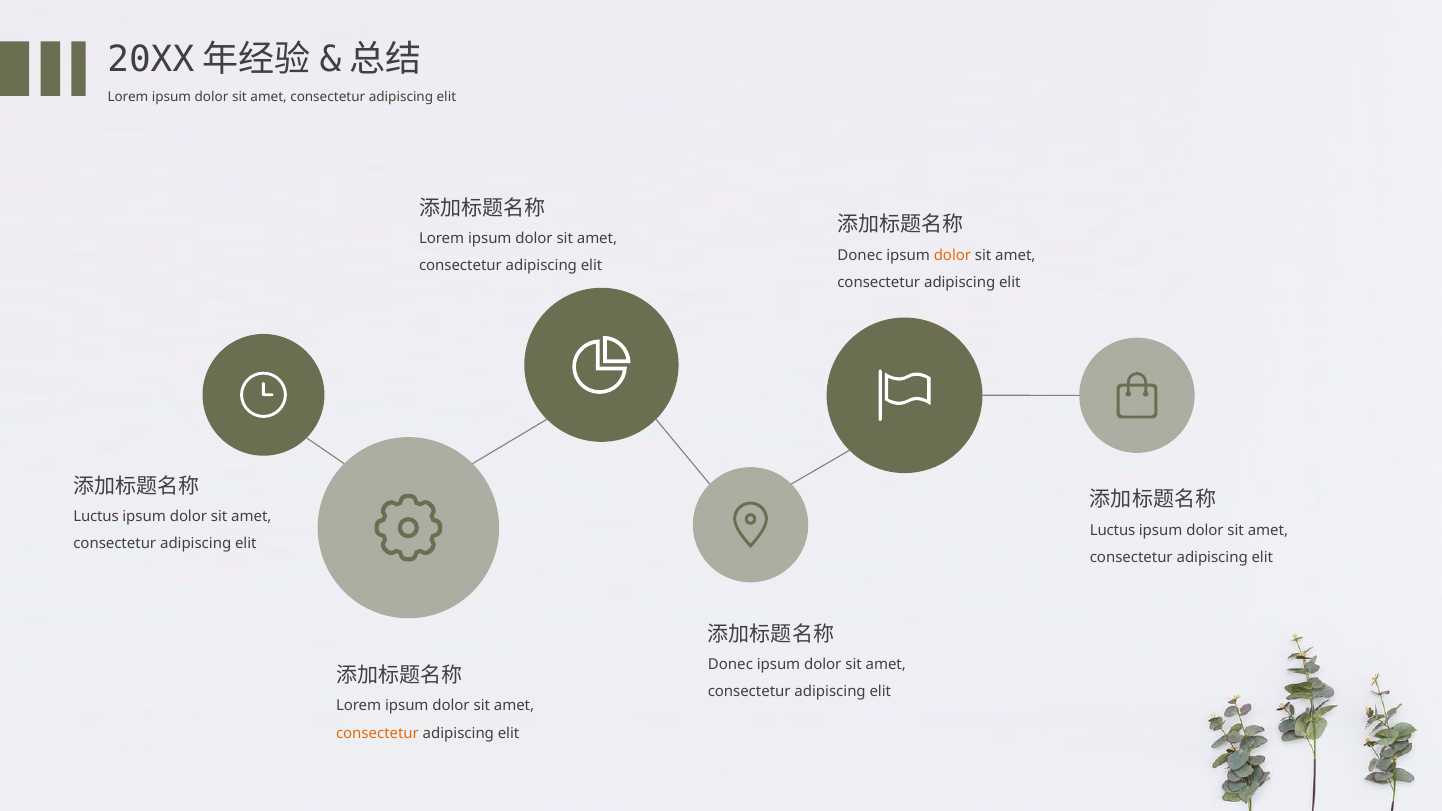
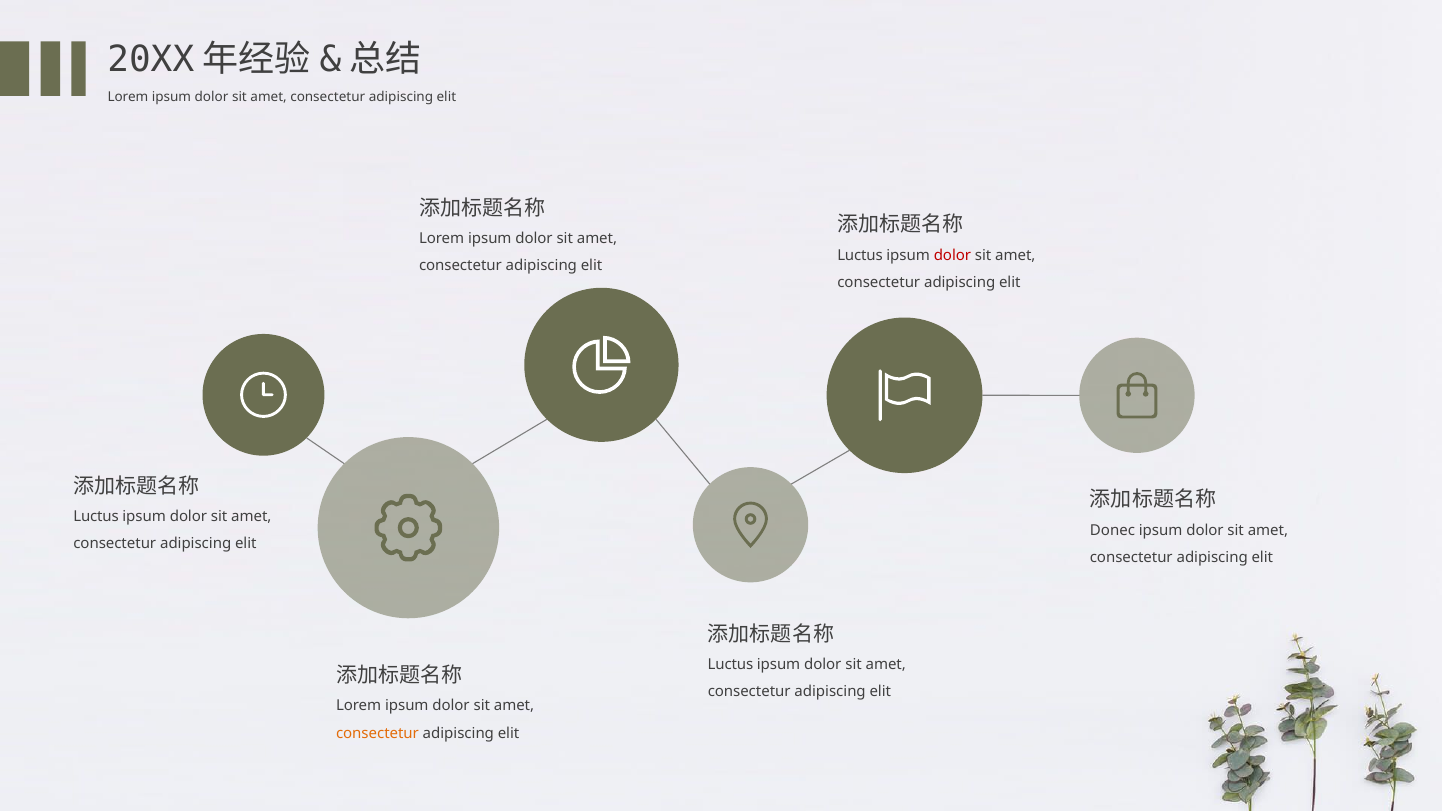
Donec: Donec -> Luctus (860, 255)
dolor colour: orange -> red (952, 255)
Luctus: Luctus -> Donec (1112, 530)
Donec: Donec -> Luctus (730, 664)
